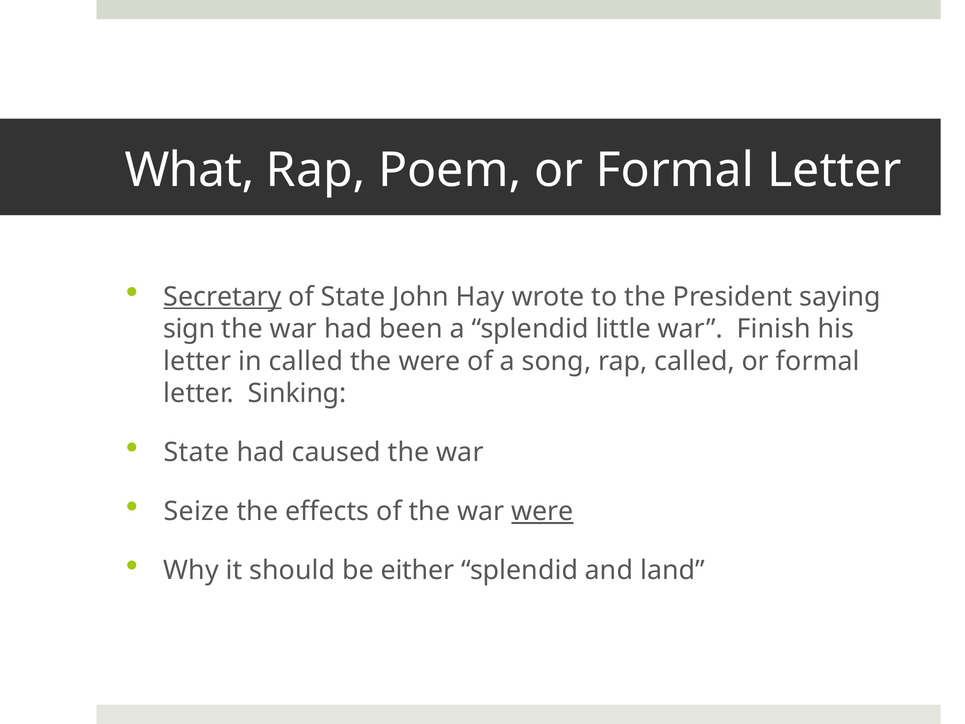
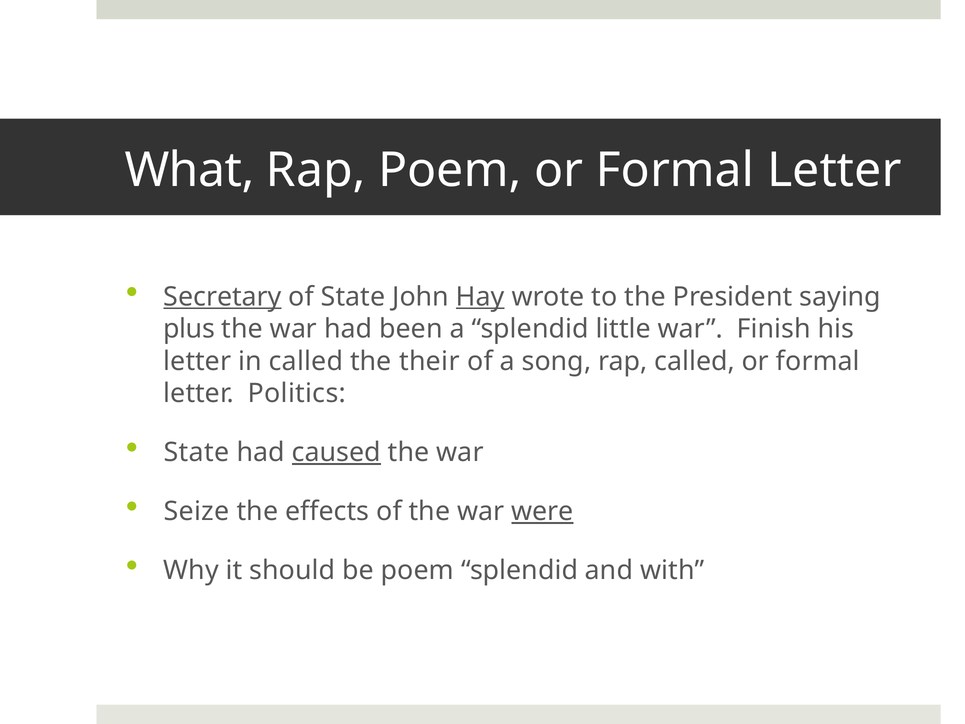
Hay underline: none -> present (480, 297)
sign: sign -> plus (189, 329)
the were: were -> their (429, 361)
Sinking: Sinking -> Politics (297, 393)
caused underline: none -> present (336, 452)
be either: either -> poem (417, 570)
land: land -> with (672, 570)
